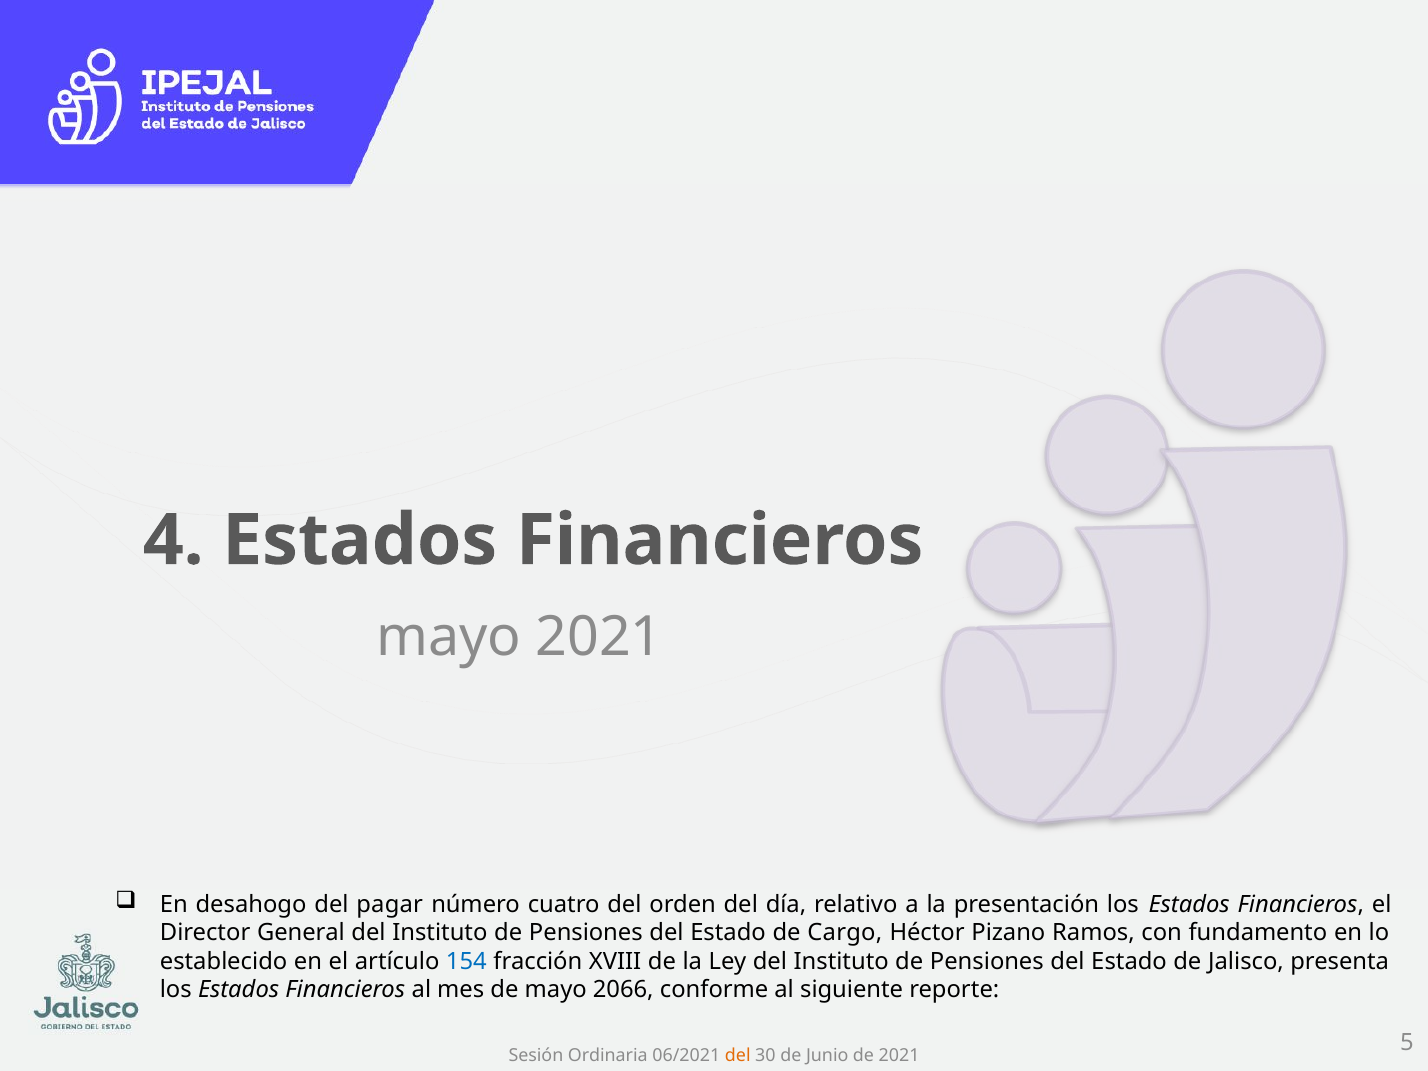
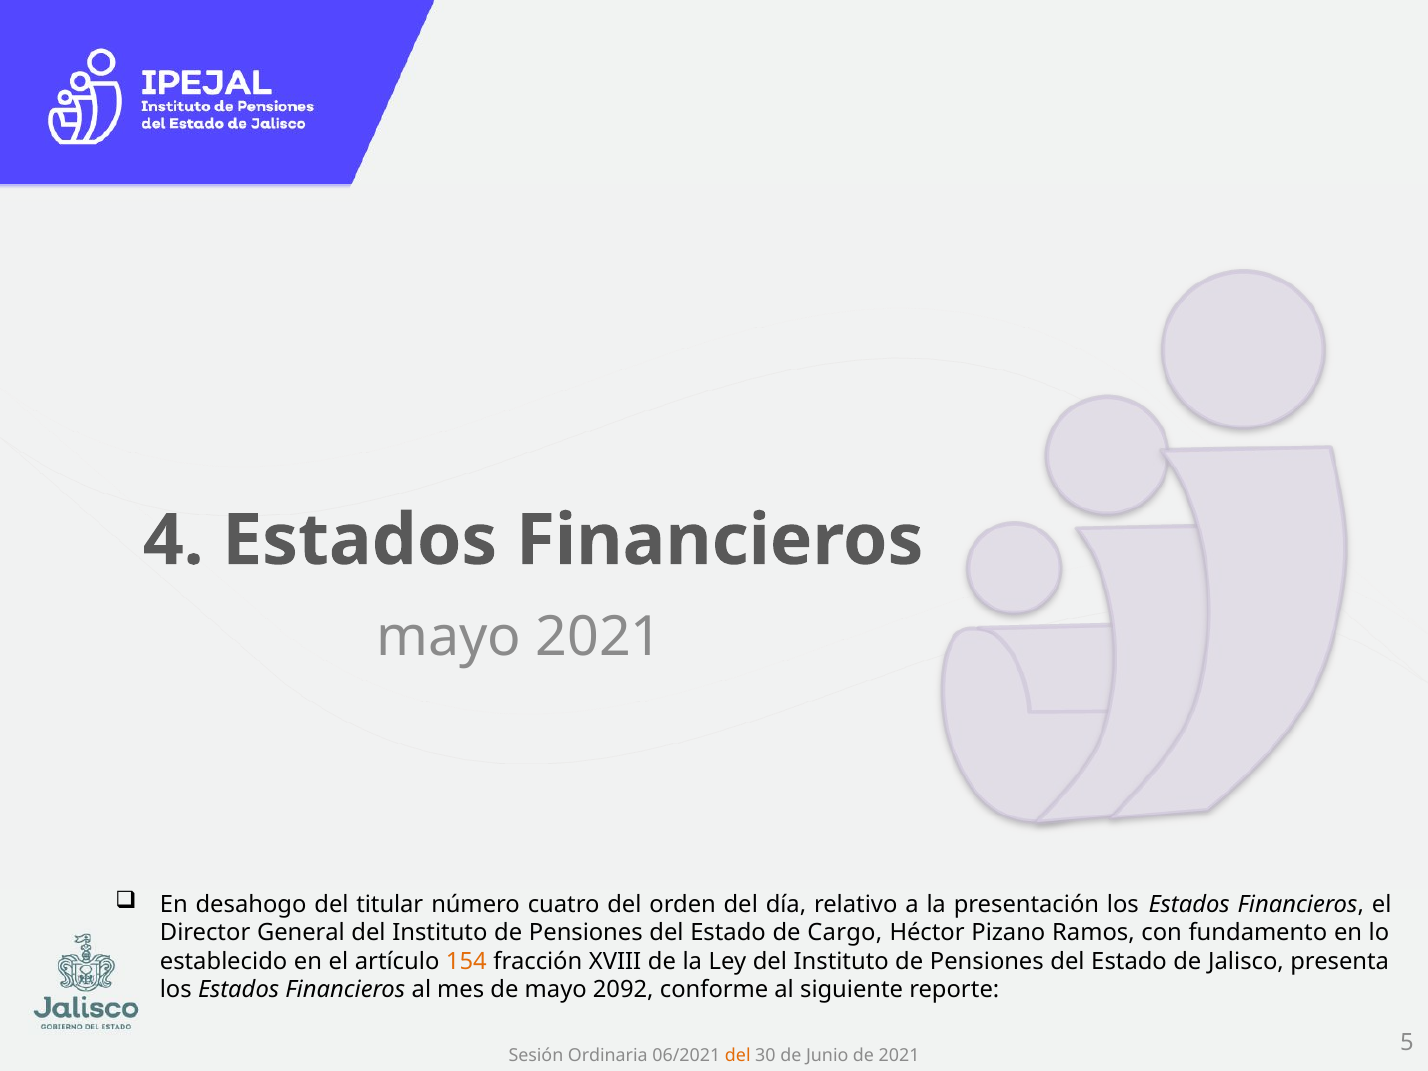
pagar: pagar -> titular (390, 904)
154 colour: blue -> orange (466, 962)
2066: 2066 -> 2092 (623, 990)
